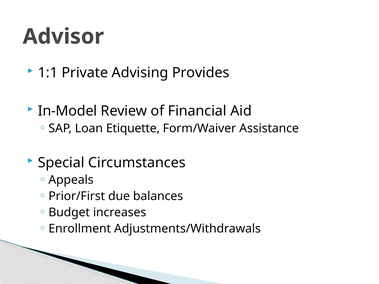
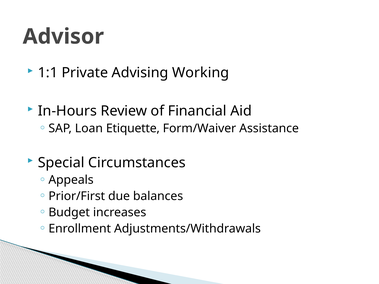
Provides: Provides -> Working (201, 73)
In-Model: In-Model -> In-Hours (67, 111)
